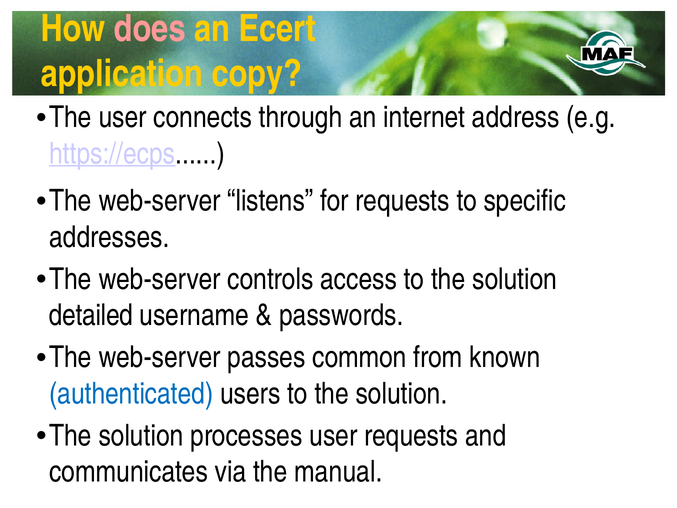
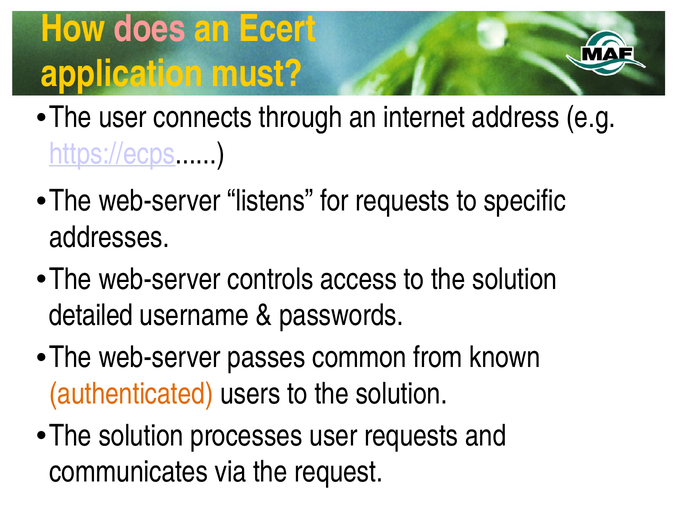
copy: copy -> must (257, 74)
authenticated colour: blue -> orange (131, 393)
manual: manual -> request (339, 472)
